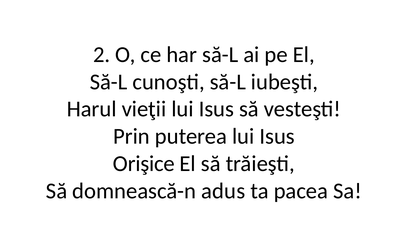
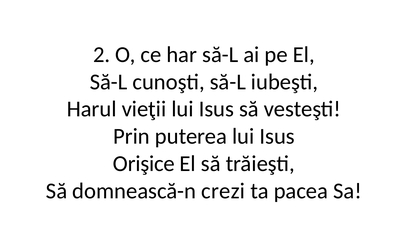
adus: adus -> crezi (223, 190)
